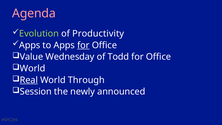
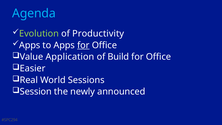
Agenda colour: pink -> light blue (34, 13)
Wednesday: Wednesday -> Application (70, 57)
Todd: Todd -> Build (118, 57)
World: World -> Easier (33, 68)
Real underline: present -> none (29, 80)
Through: Through -> Sessions (86, 80)
